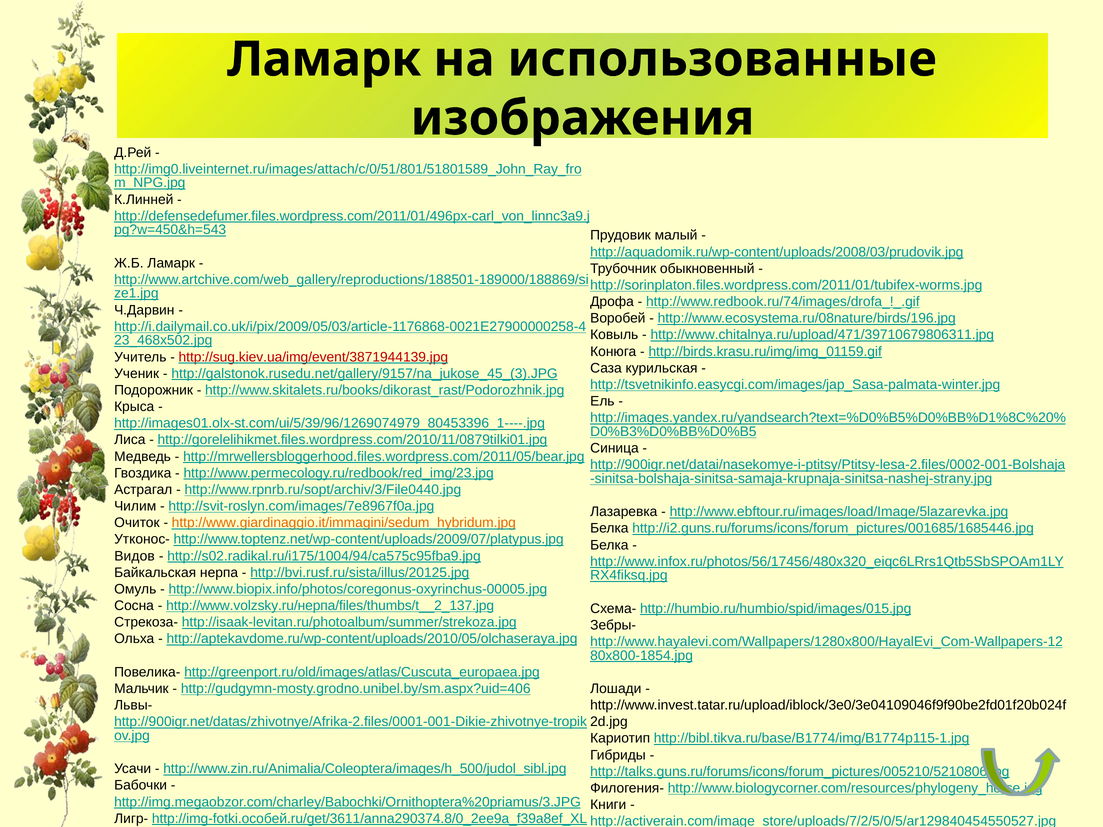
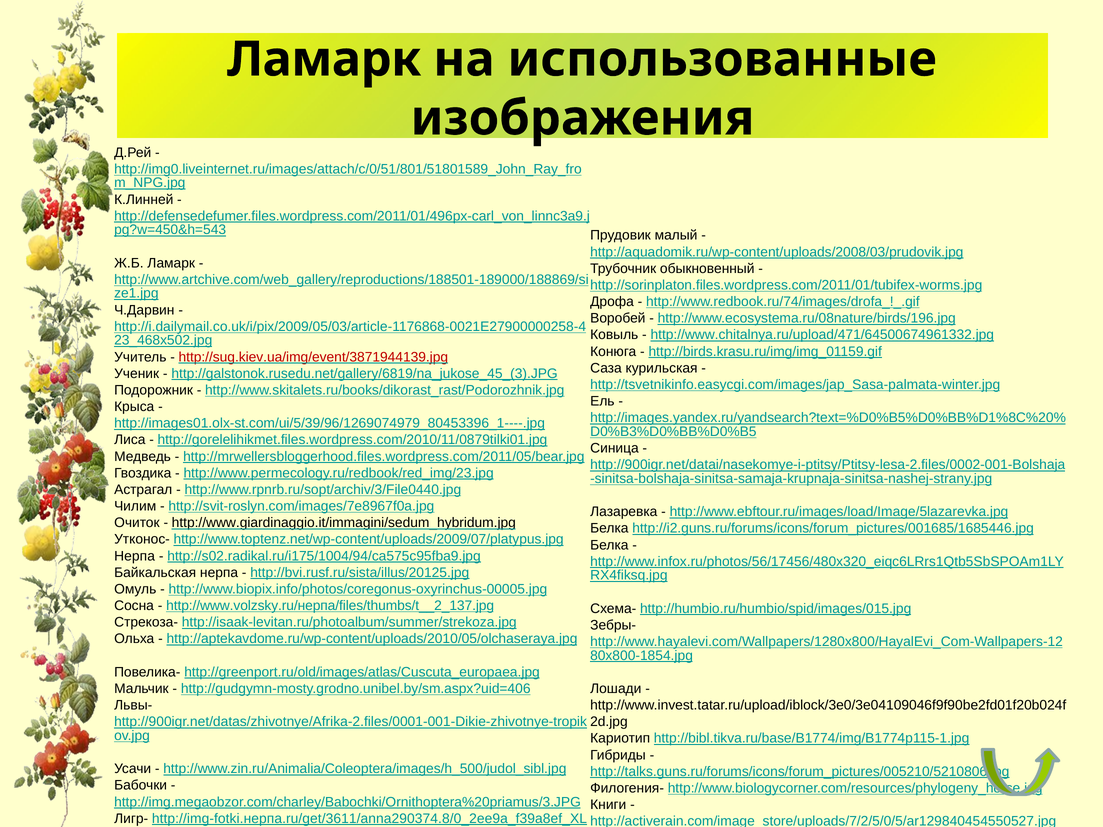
http://www.chitalnya.ru/upload/471/39710679806311.jpg: http://www.chitalnya.ru/upload/471/39710679806311.jpg -> http://www.chitalnya.ru/upload/471/64500674961332.jpg (822, 335)
http://galstonok.rusedu.net/gallery/9157/na_jukose_45_(3).JPG: http://galstonok.rusedu.net/gallery/9157/na_jukose_45_(3).JPG -> http://galstonok.rusedu.net/gallery/6819/na_jukose_45_(3).JPG (365, 374)
http://www.giardinaggio.it/immagini/sedum_hybridum.jpg colour: orange -> black (344, 523)
Видов: Видов -> Нерпа (135, 556)
http://img-fotki.особей.ru/get/3611/anna290374.8/0_2ee9a_f39a8ef_XL: http://img-fotki.особей.ru/get/3611/anna290374.8/0_2ee9a_f39a8ef_XL -> http://img-fotki.нерпа.ru/get/3611/anna290374.8/0_2ee9a_f39a8ef_XL (369, 819)
